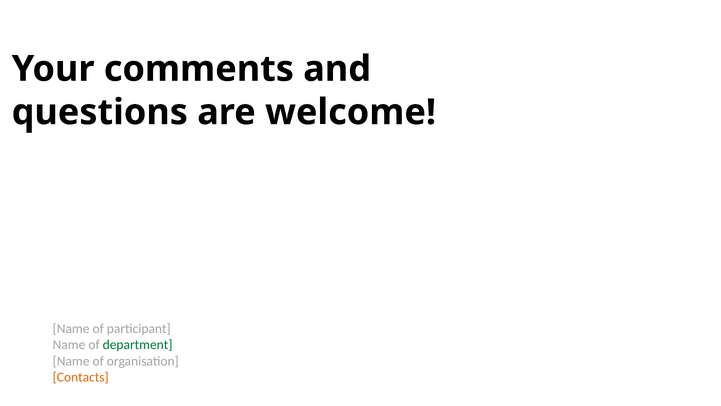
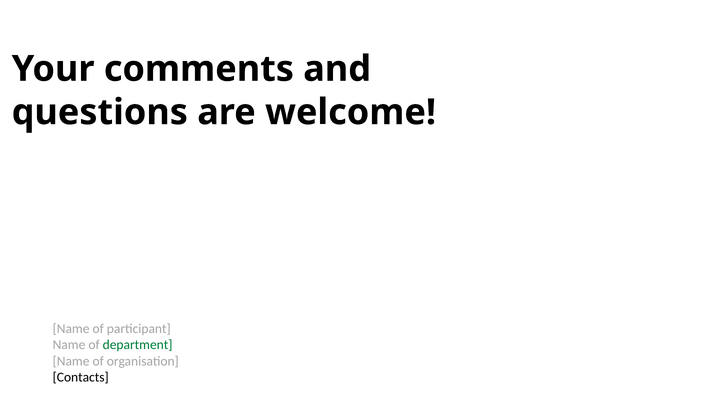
Contacts colour: orange -> black (81, 377)
